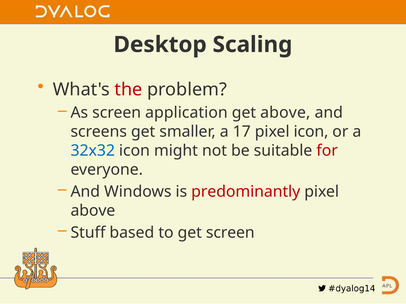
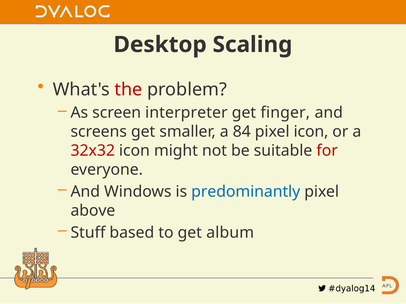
application: application -> interpreter (186, 113)
get above: above -> finger (285, 113)
17: 17 -> 84 (242, 132)
32x32 colour: blue -> red (93, 151)
predominantly colour: red -> blue (246, 192)
get screen: screen -> album (230, 233)
